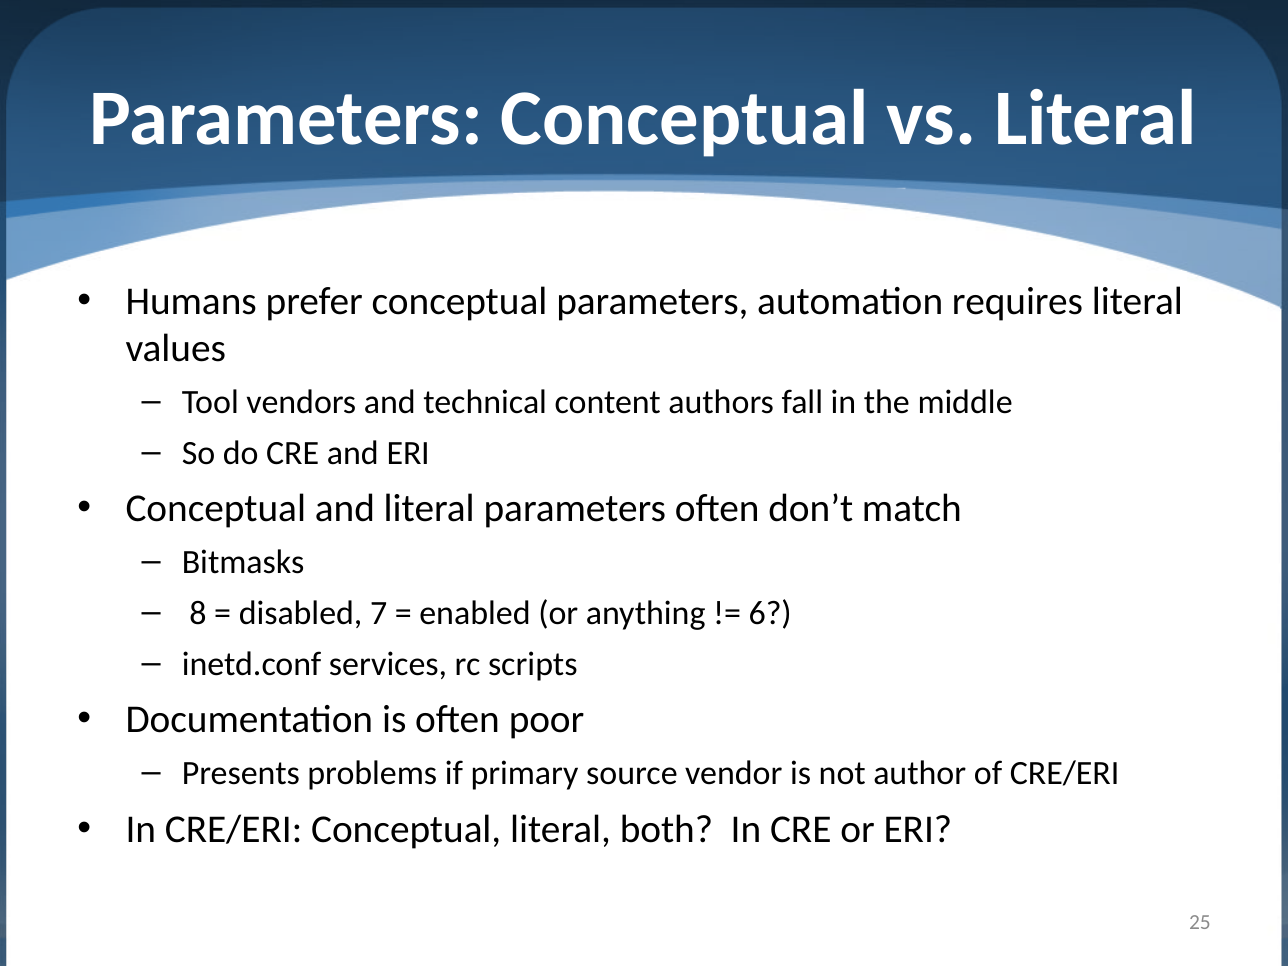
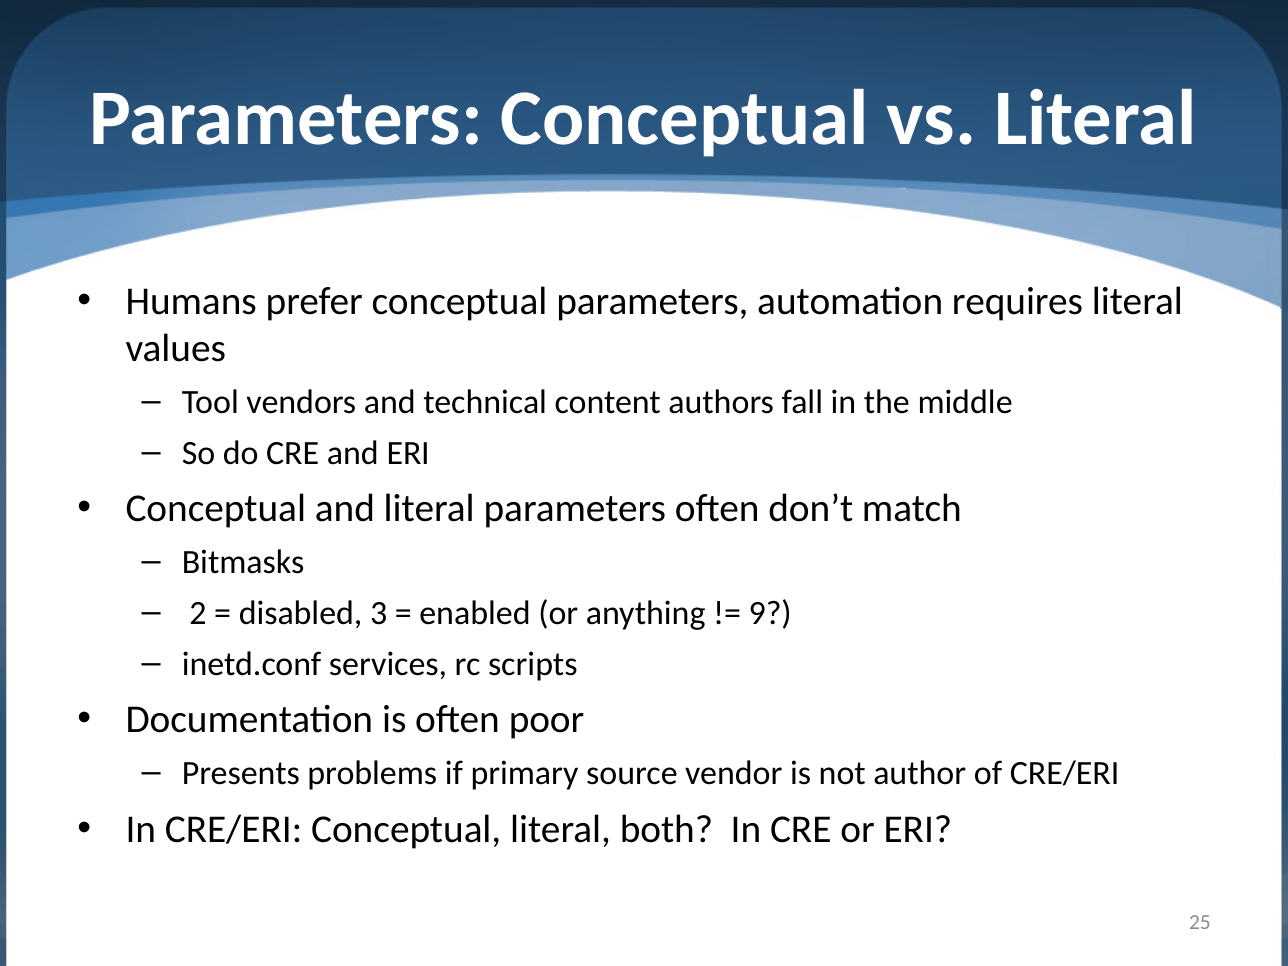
8: 8 -> 2 (198, 613)
7: 7 -> 3 (379, 613)
6: 6 -> 9 (770, 613)
